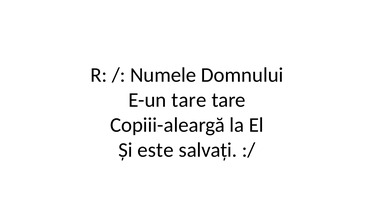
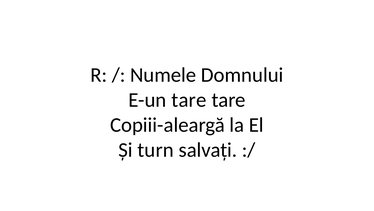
este: este -> turn (156, 150)
